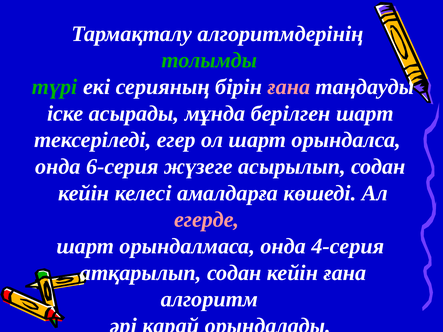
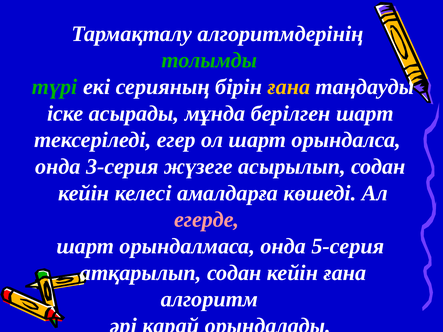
ғана colour: pink -> yellow (289, 87)
6-серия: 6-серия -> 3-серия (122, 167)
4-серия: 4-серия -> 5-серия (348, 246)
